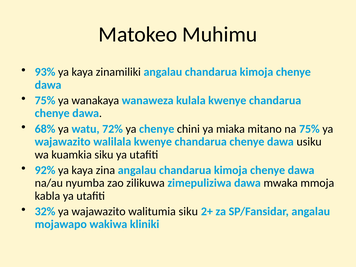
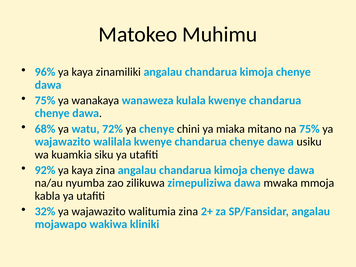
93%: 93% -> 96% (45, 72)
walitumia siku: siku -> zina (188, 212)
